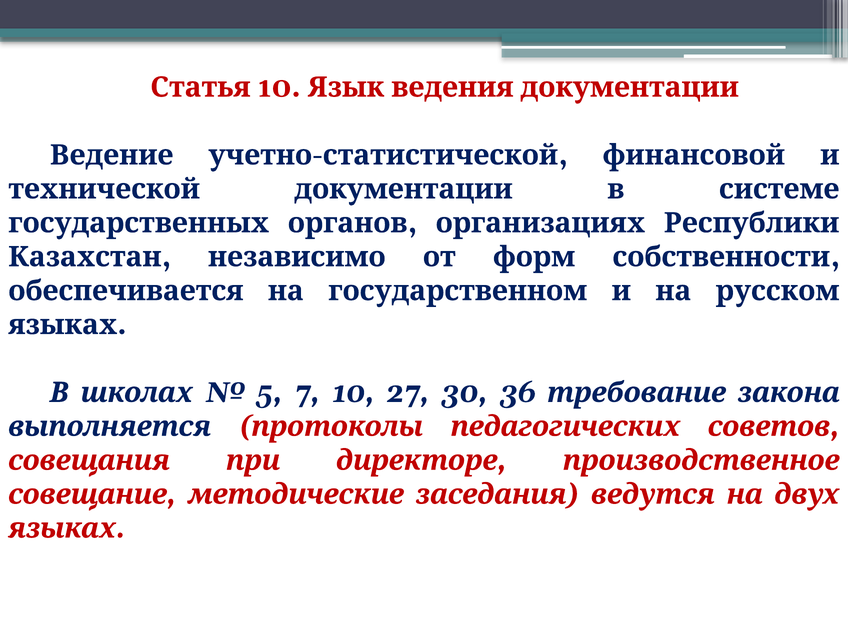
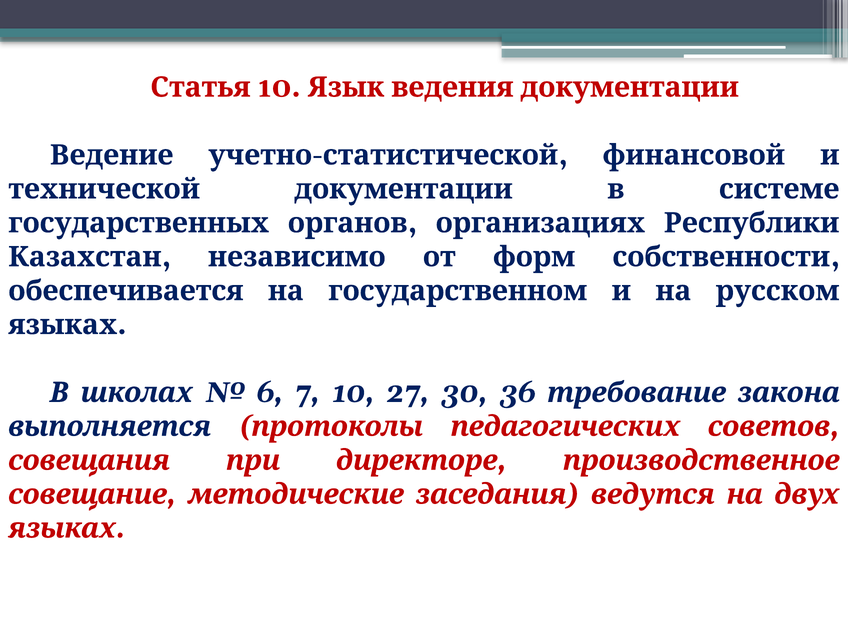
5: 5 -> 6 (270, 393)
